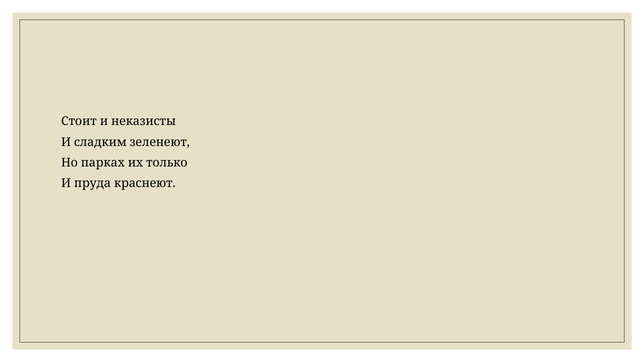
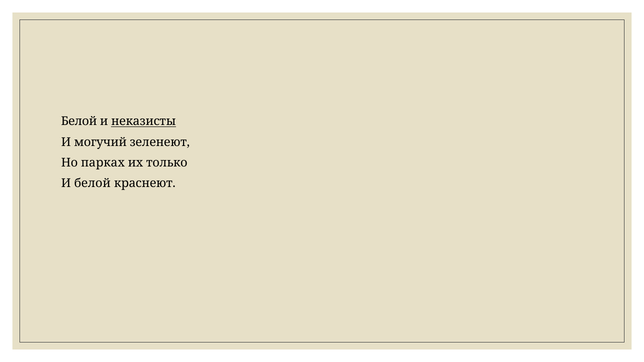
Стоит: Стоит -> Белой (79, 122)
неказисты underline: none -> present (144, 122)
сладким: сладким -> могучий (100, 142)
И пруда: пруда -> белой (92, 183)
